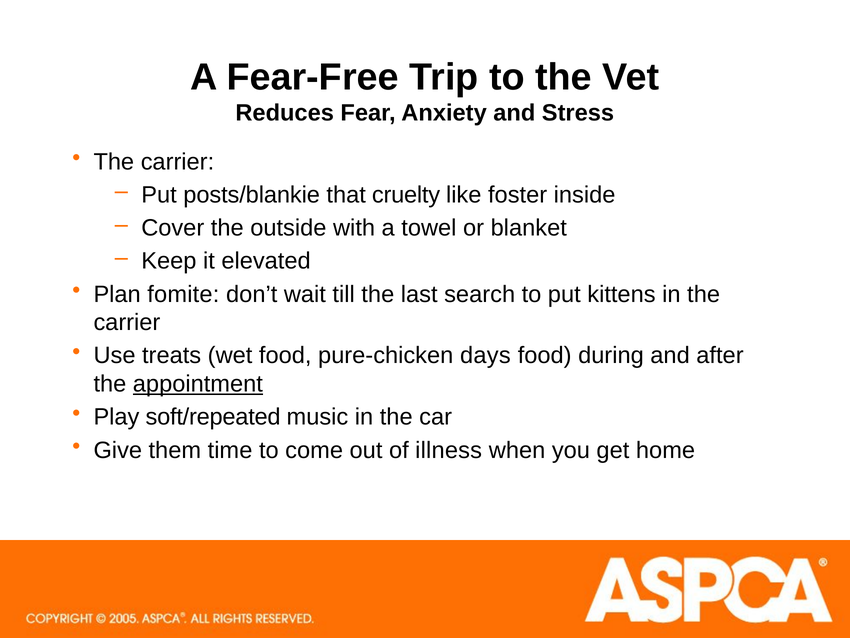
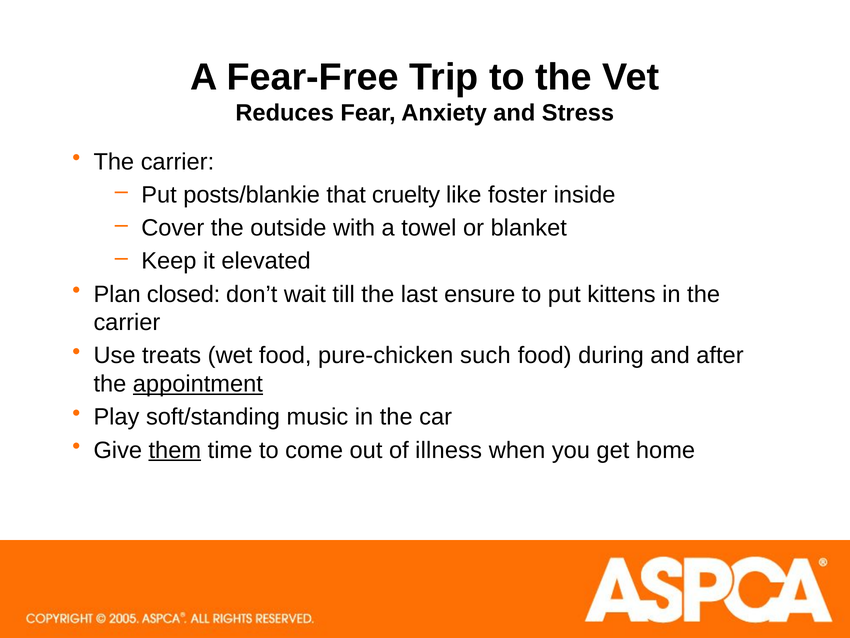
fomite: fomite -> closed (184, 294)
search: search -> ensure (480, 294)
days: days -> such (485, 355)
soft/repeated: soft/repeated -> soft/standing (213, 417)
them underline: none -> present (175, 450)
